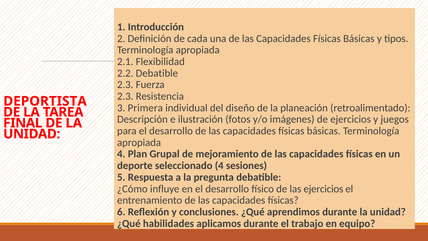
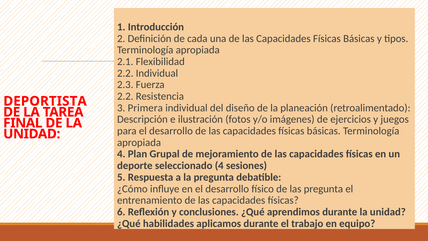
2.2 Debatible: Debatible -> Individual (157, 73)
2.3: 2.3 -> 2.2 (125, 96)
las ejercicios: ejercicios -> pregunta (323, 189)
